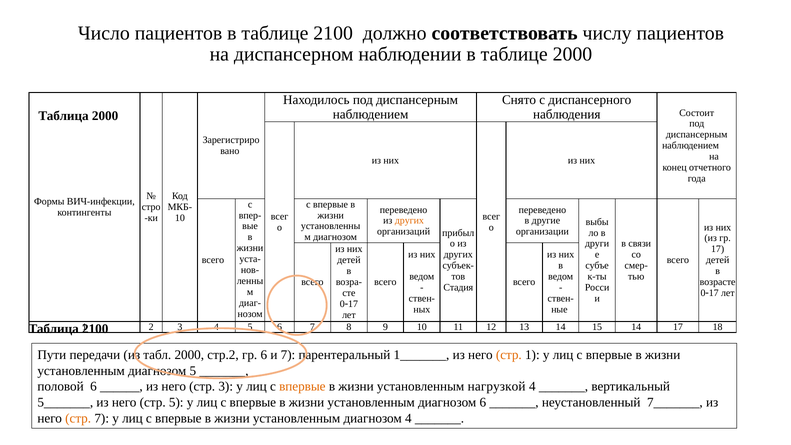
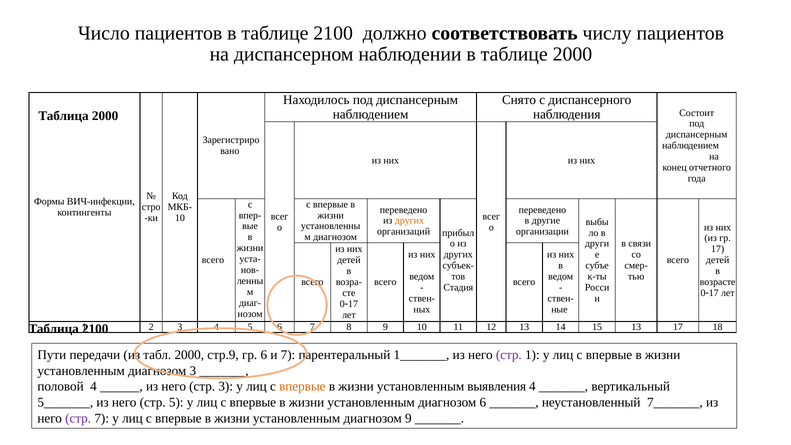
15 14: 14 -> 13 (636, 327)
стр.2: стр.2 -> стр.9 (223, 355)
стр colour: orange -> purple (509, 355)
диагнозом 5: 5 -> 3 (193, 371)
половой 6: 6 -> 4 (93, 386)
нагрузкой: нагрузкой -> выявления (497, 386)
стр colour: orange -> purple (78, 418)
диагнозом 4: 4 -> 9 (408, 418)
